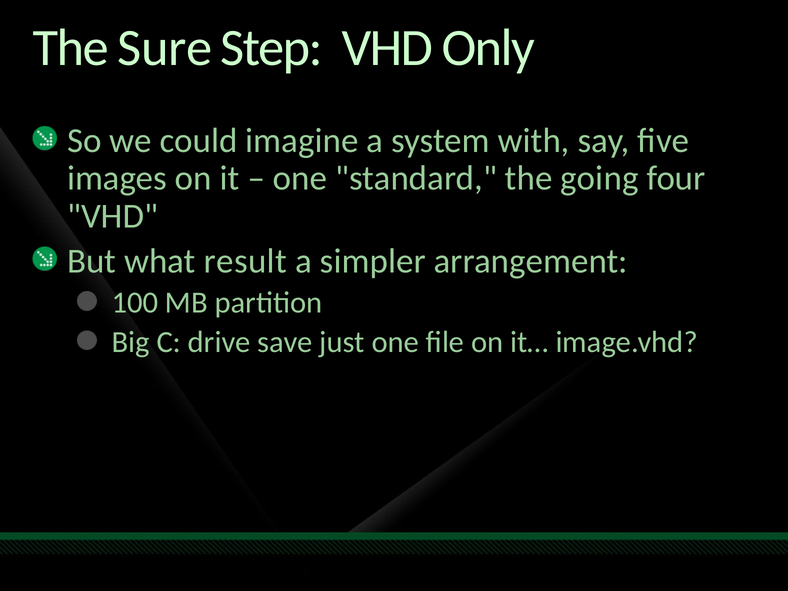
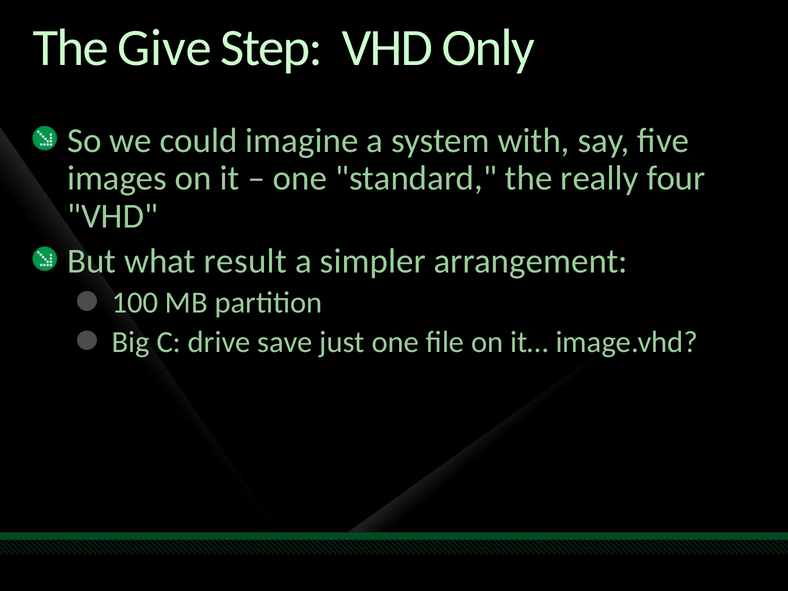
Sure: Sure -> Give (165, 48)
going: going -> really (600, 178)
